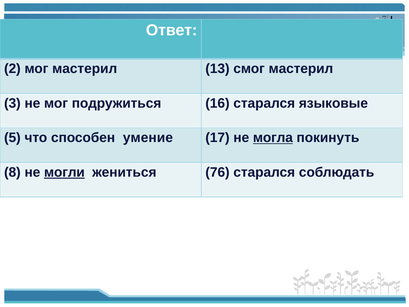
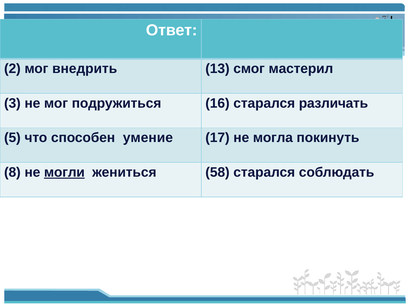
мог мастерил: мастерил -> внедрить (85, 69)
языковые: языковые -> различать (333, 103)
могла underline: present -> none (273, 138)
76: 76 -> 58 (218, 172)
